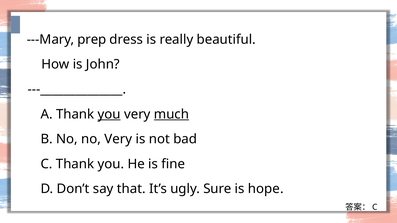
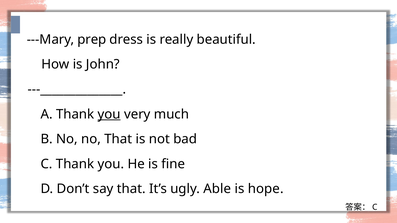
much underline: present -> none (171, 114)
no Very: Very -> That (118, 139)
Sure: Sure -> Able (217, 189)
